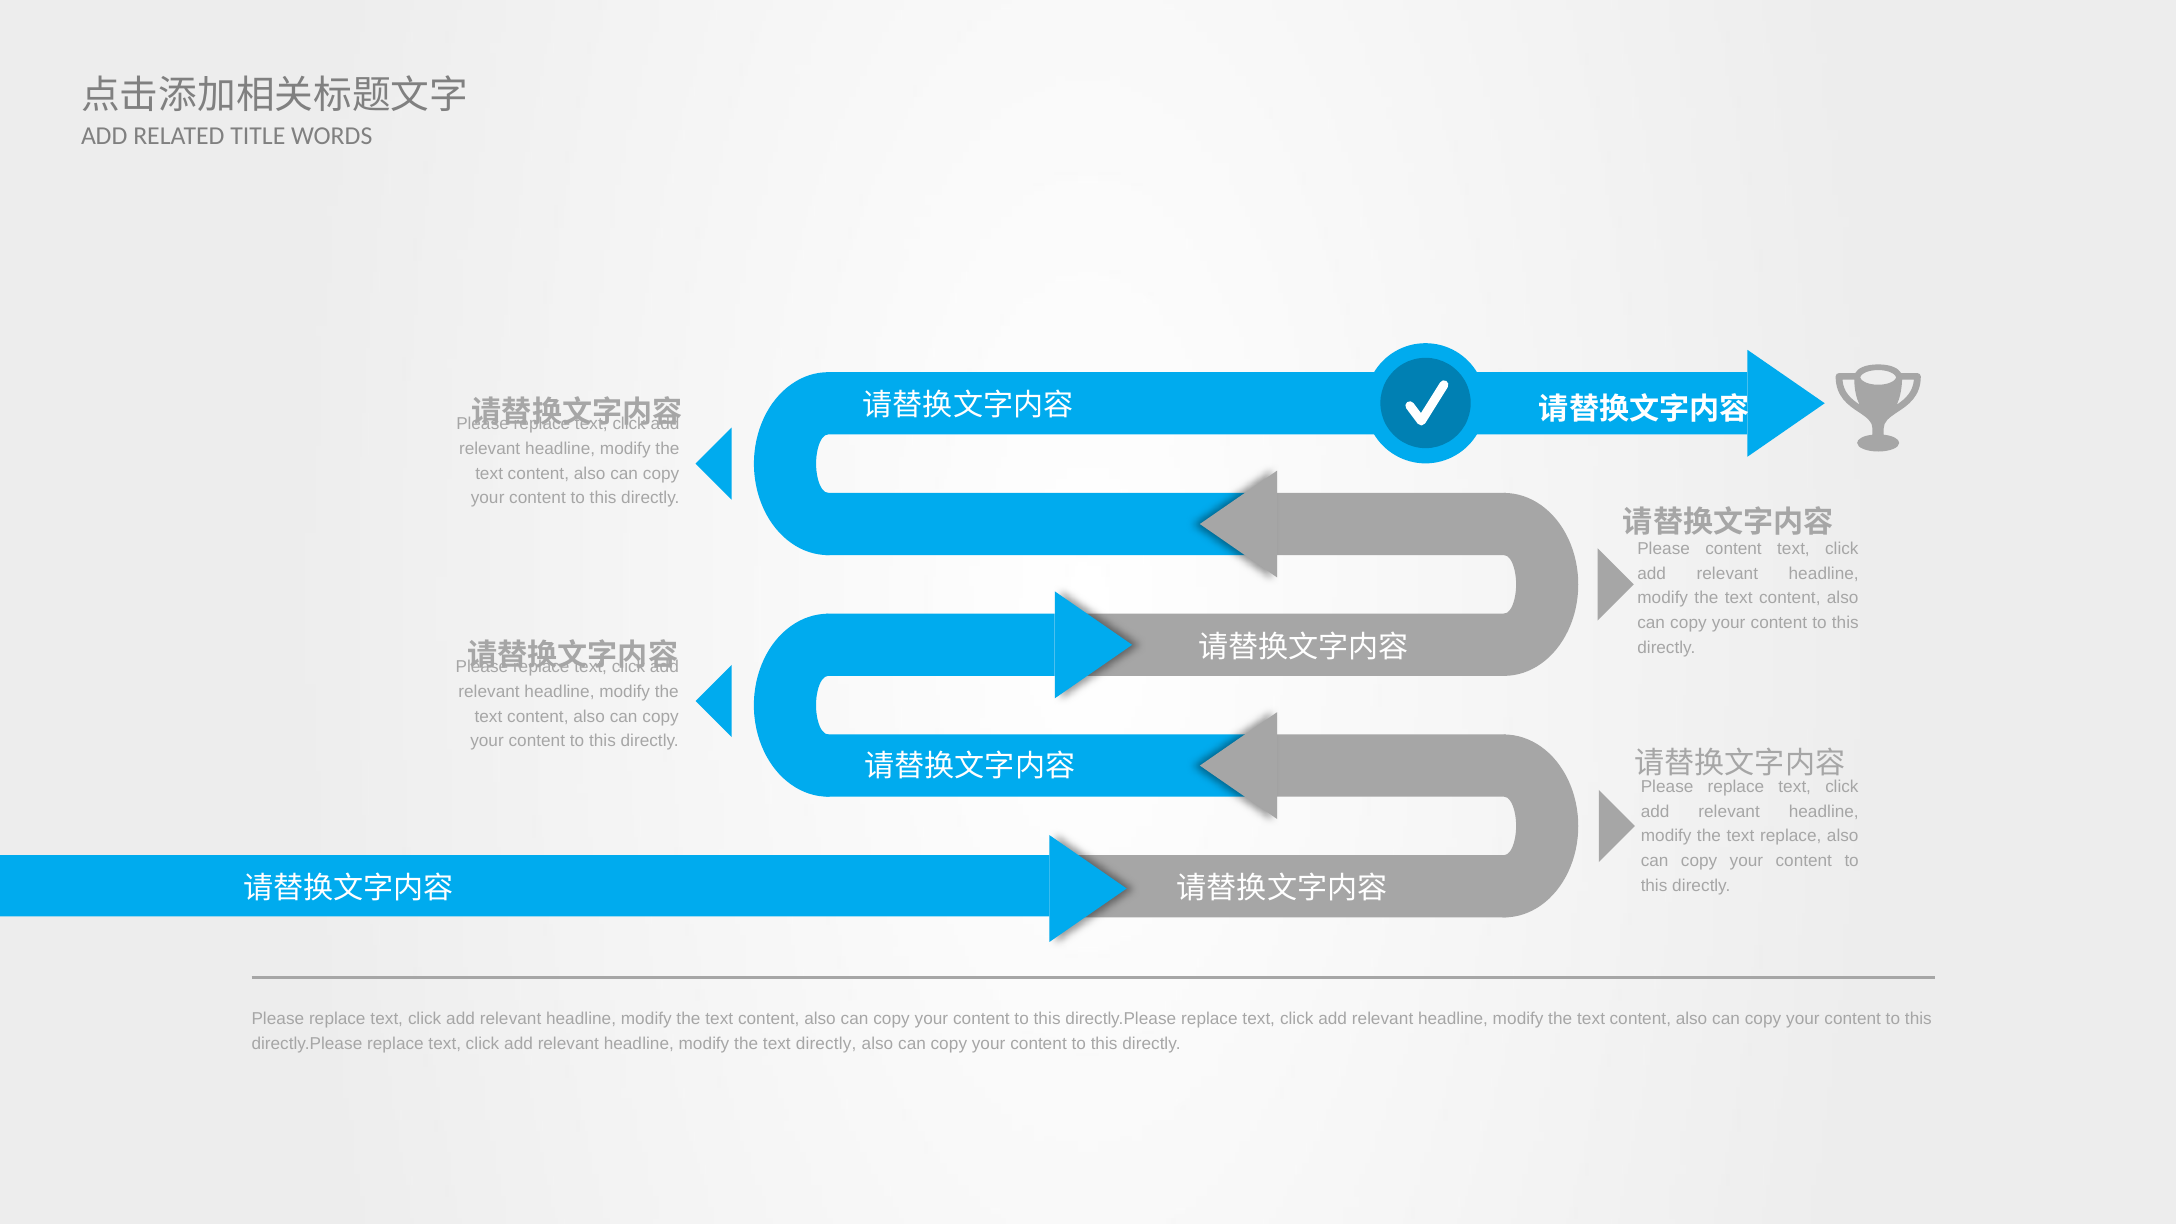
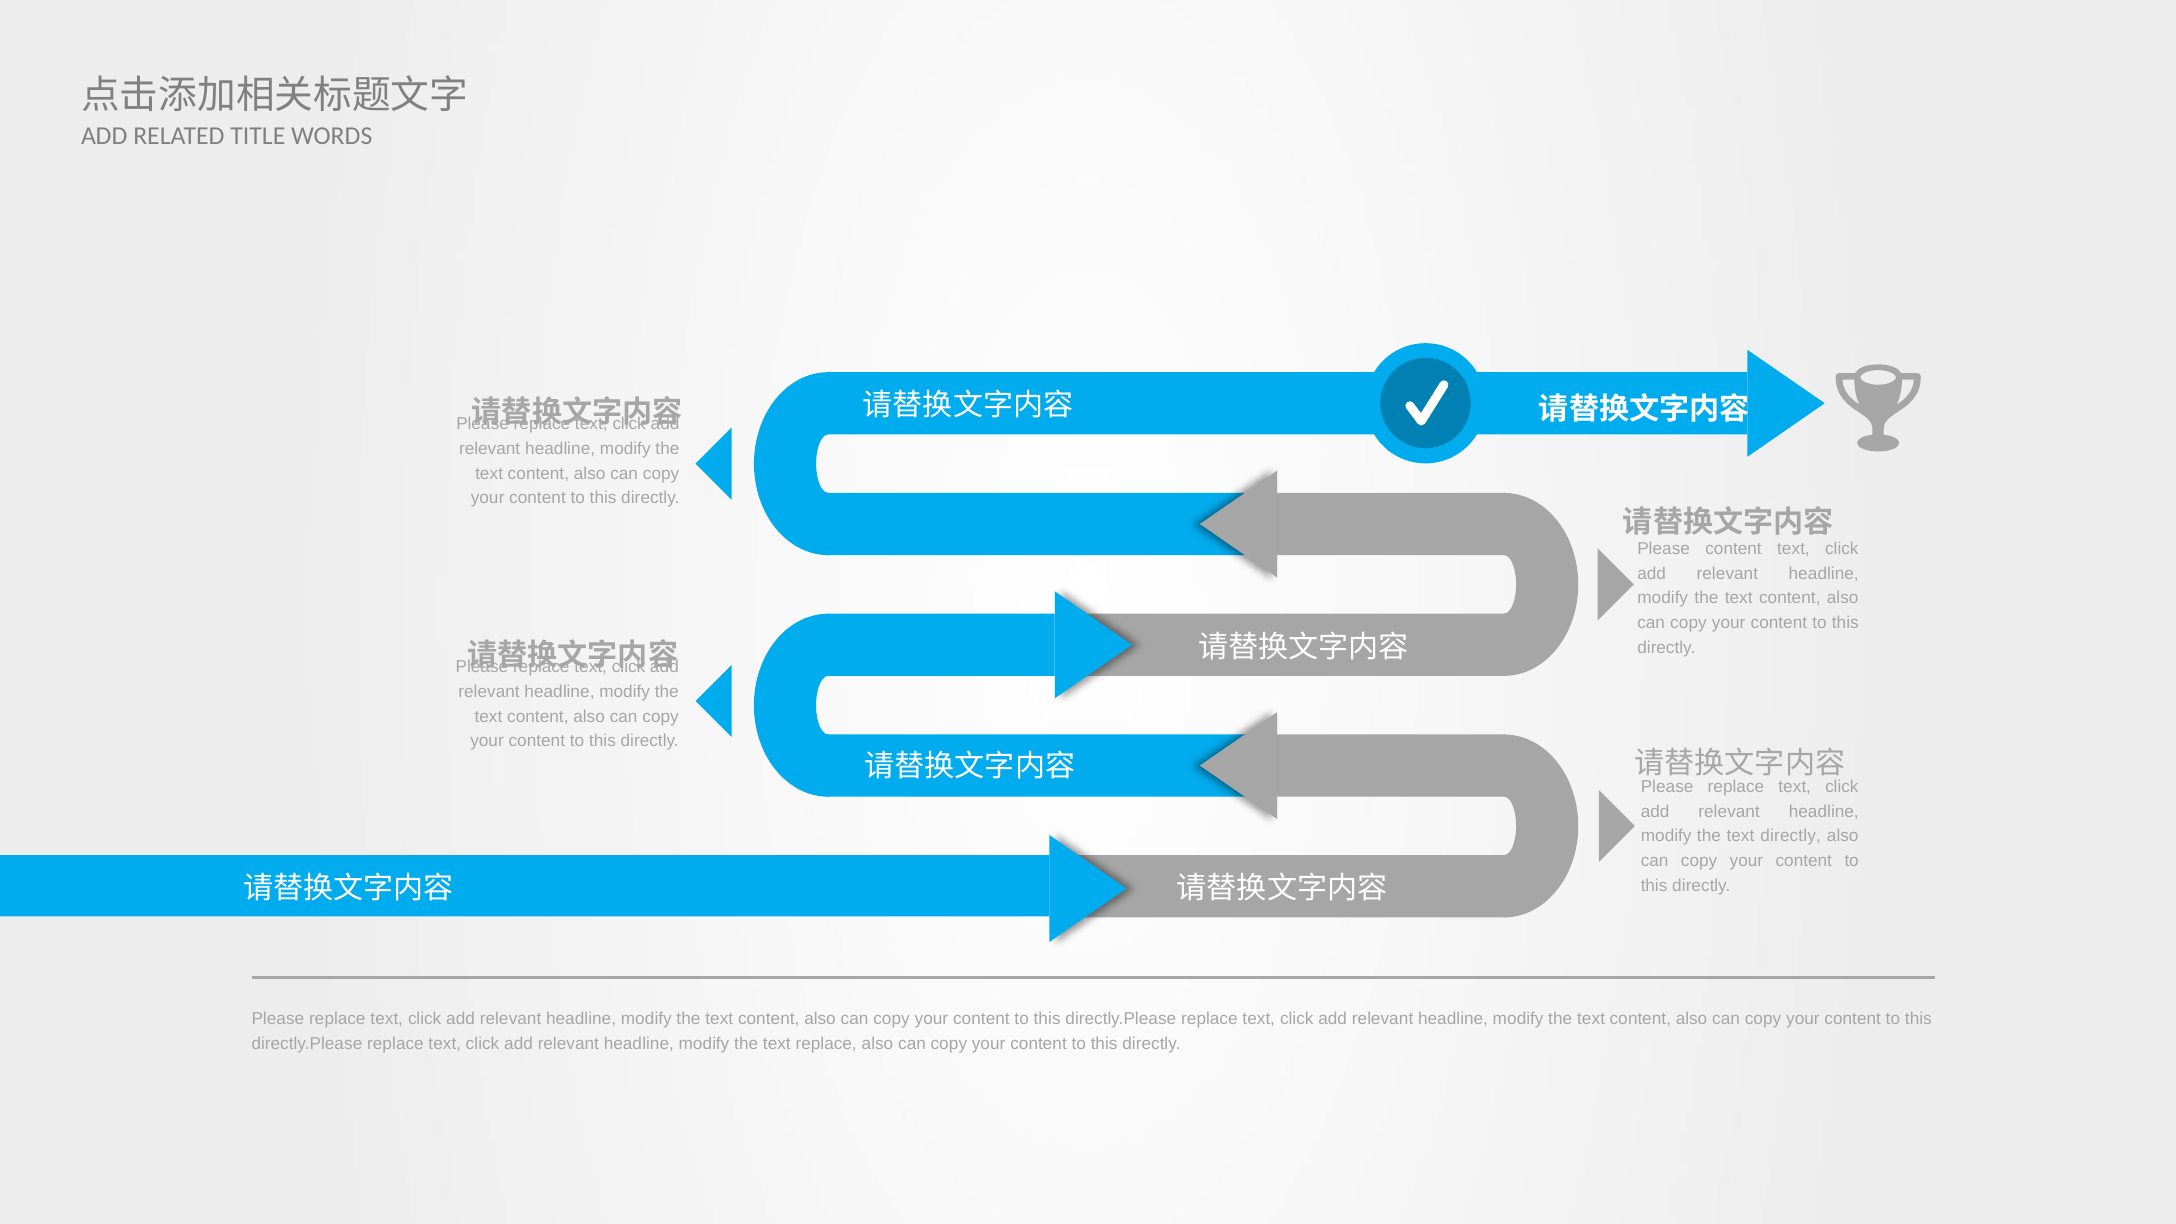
text replace: replace -> directly (1791, 836)
text directly: directly -> replace (826, 1043)
